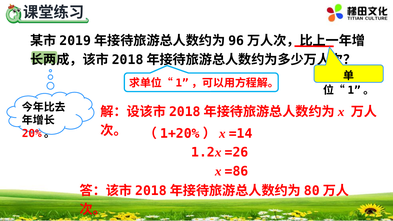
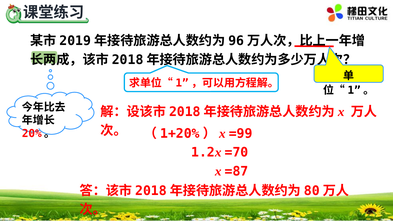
=14: =14 -> =99 (241, 134)
=26: =26 -> =70 (237, 152)
=86: =86 -> =87 (237, 171)
